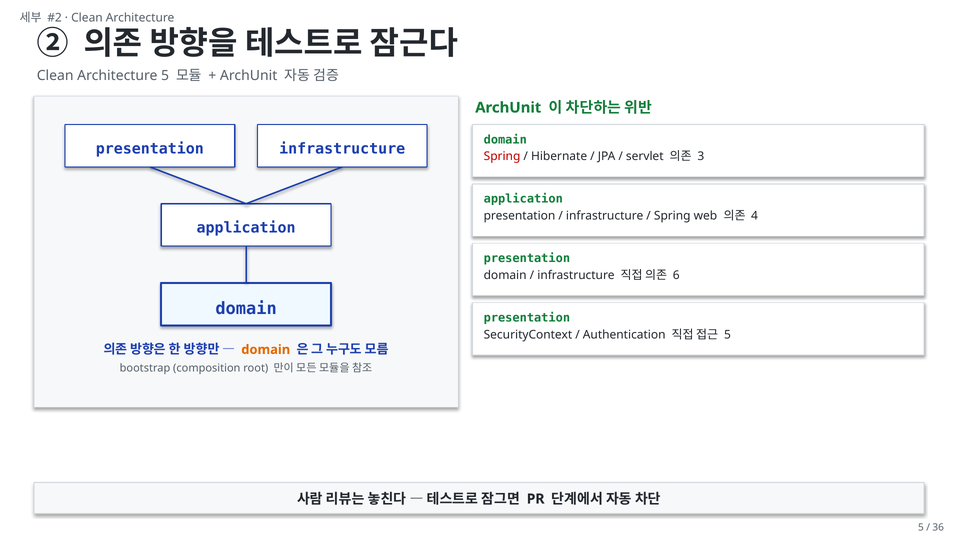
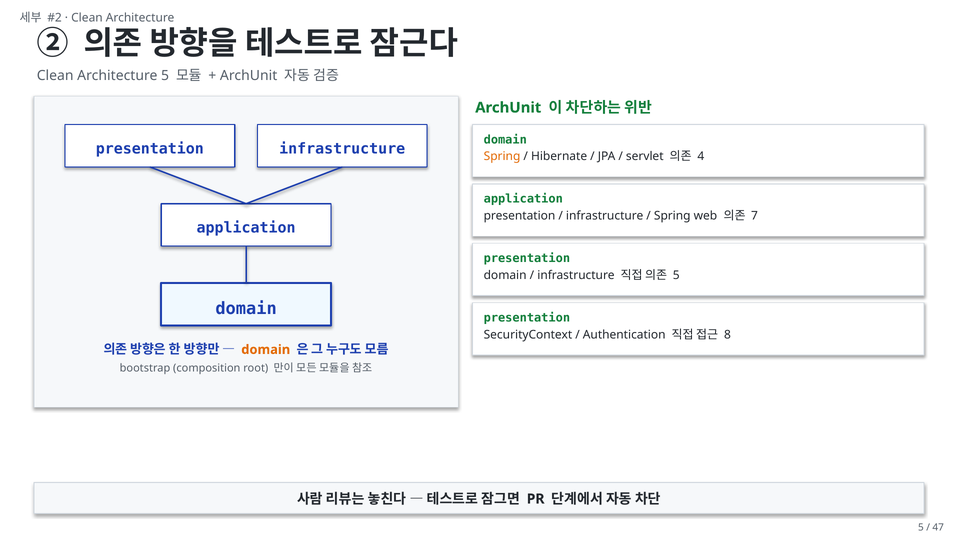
Spring colour: red -> orange (502, 156)
3: 3 -> 4 (701, 156)
4: 4 -> 7 (755, 216)
6: 6 -> 5 (676, 275)
5: 5 -> 8 (727, 335)
36: 36 -> 47 (938, 527)
